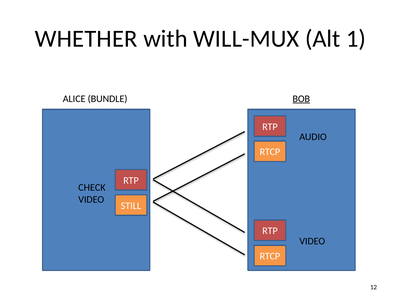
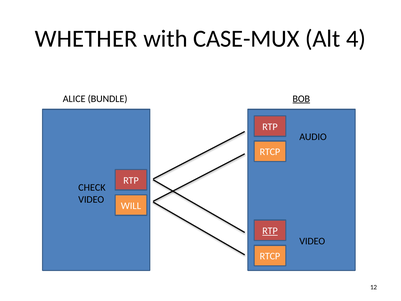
WILL-MUX: WILL-MUX -> CASE-MUX (246, 39)
1: 1 -> 4 (356, 39)
STILL: STILL -> WILL (131, 206)
RTP underline: none -> present (270, 231)
